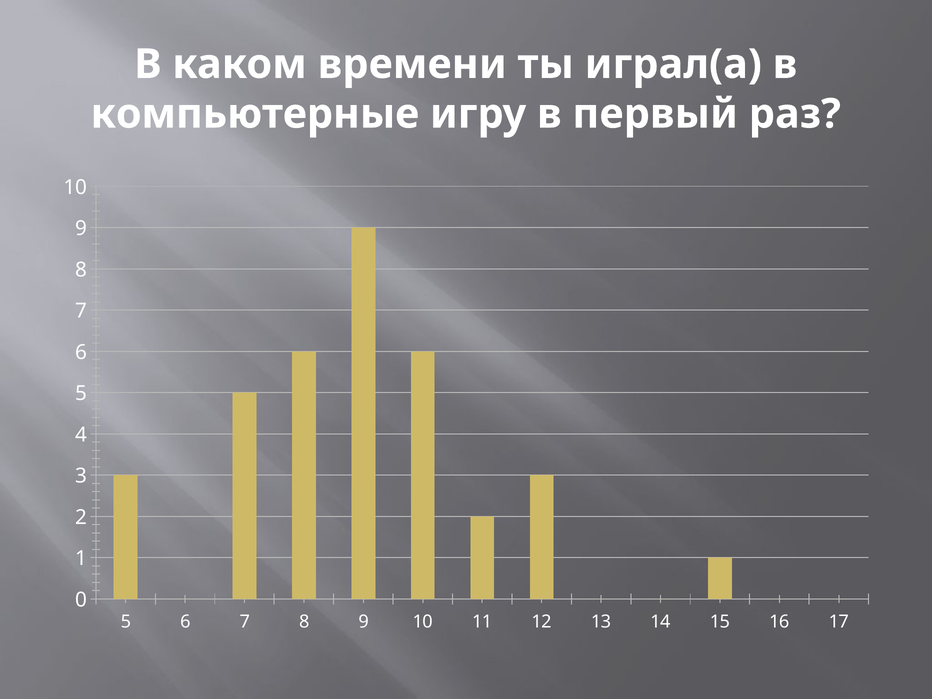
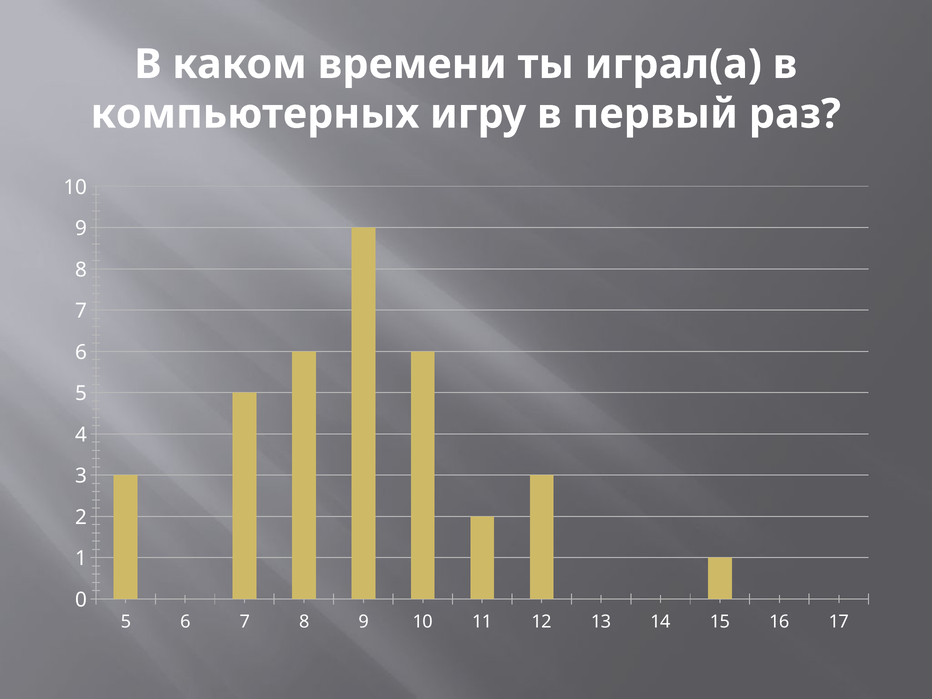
компьютерные: компьютерные -> компьютерных (255, 114)
